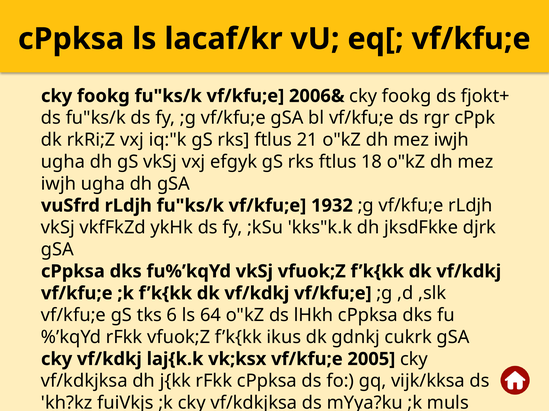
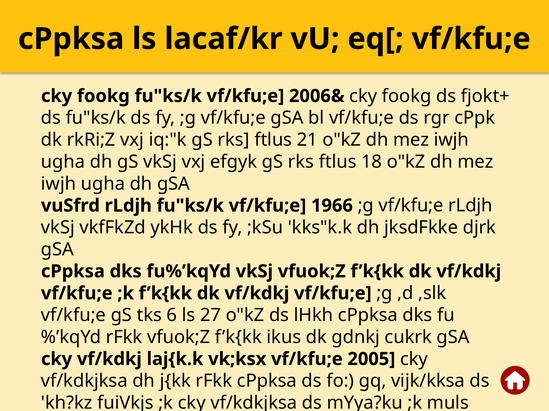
1932: 1932 -> 1966 (332, 206)
64: 64 -> 27 (211, 316)
